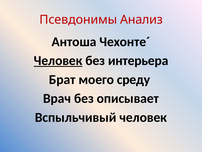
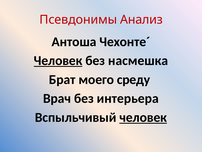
интерьера: интерьера -> насмешка (138, 60)
описывает: описывает -> интерьера (128, 98)
человек underline: none -> present (143, 117)
